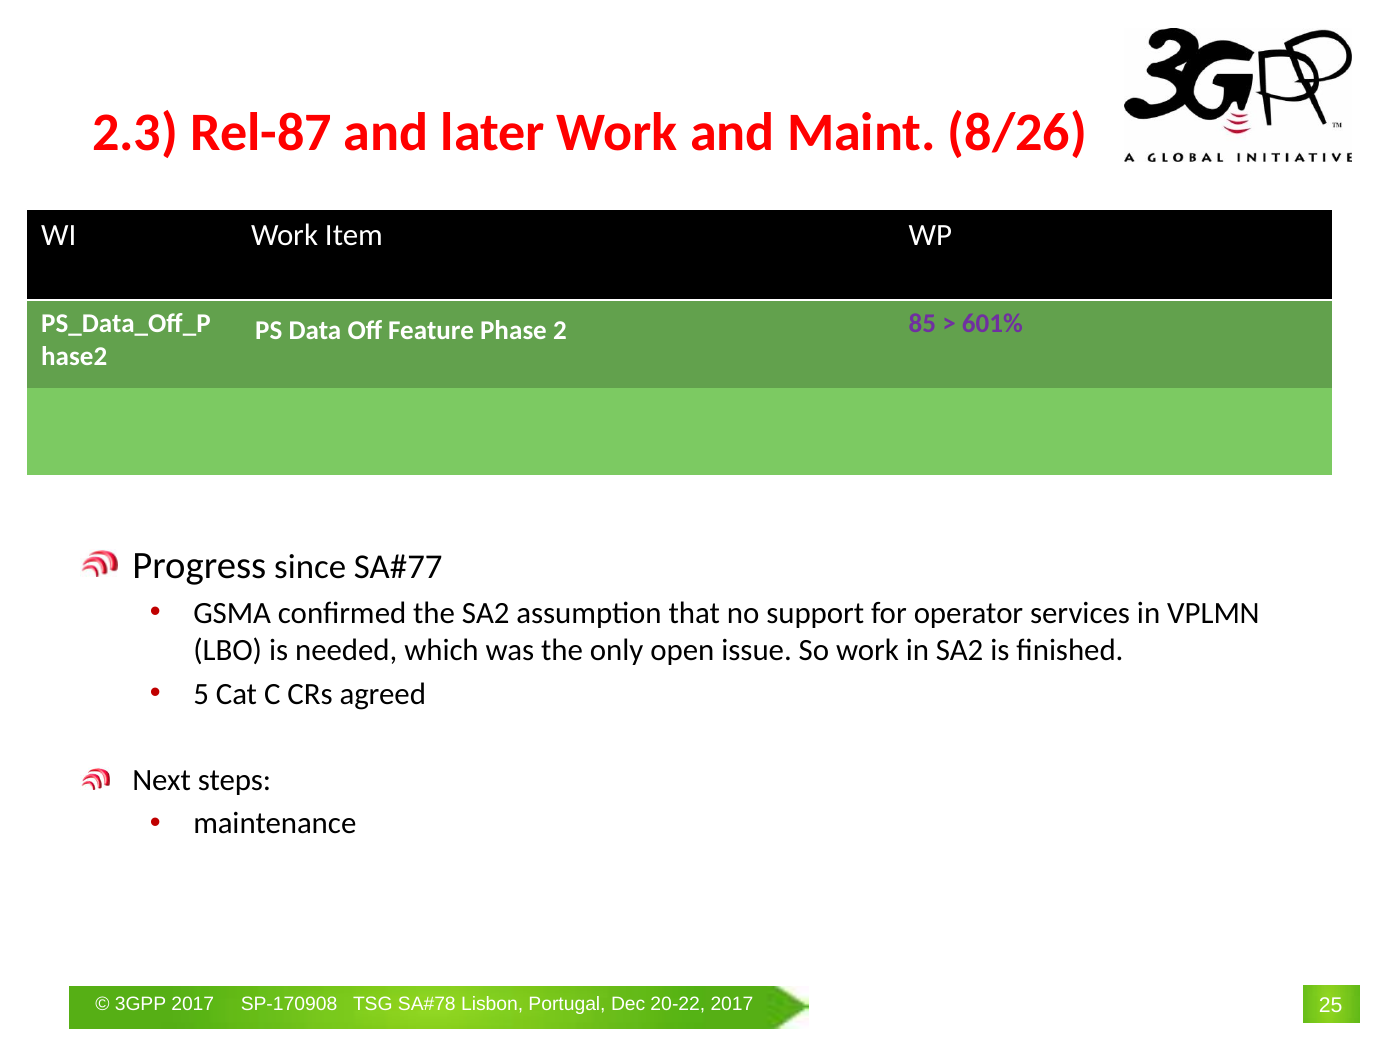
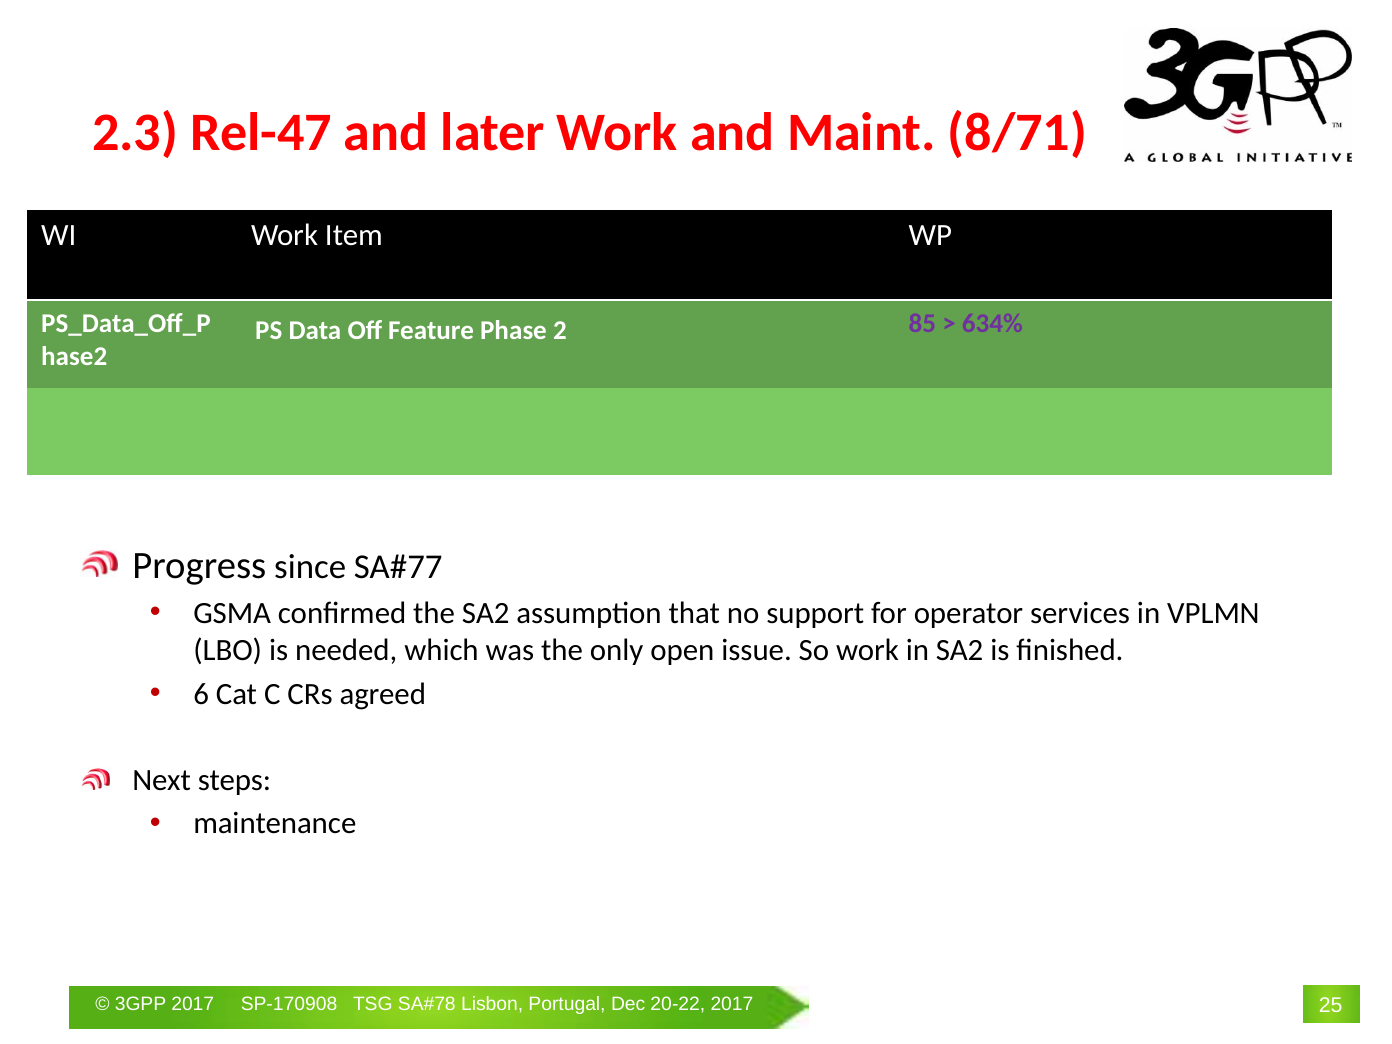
Rel-87: Rel-87 -> Rel-47 (261, 133)
8/26: 8/26 -> 8/71 (1018, 133)
601%: 601% -> 634% (992, 324)
5: 5 -> 6 (201, 694)
